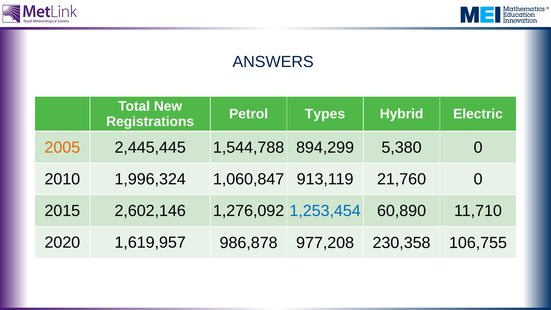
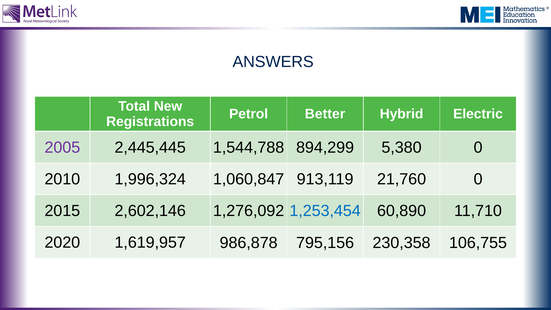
Types: Types -> Better (325, 114)
2005 colour: orange -> purple (62, 147)
977,208: 977,208 -> 795,156 (325, 243)
